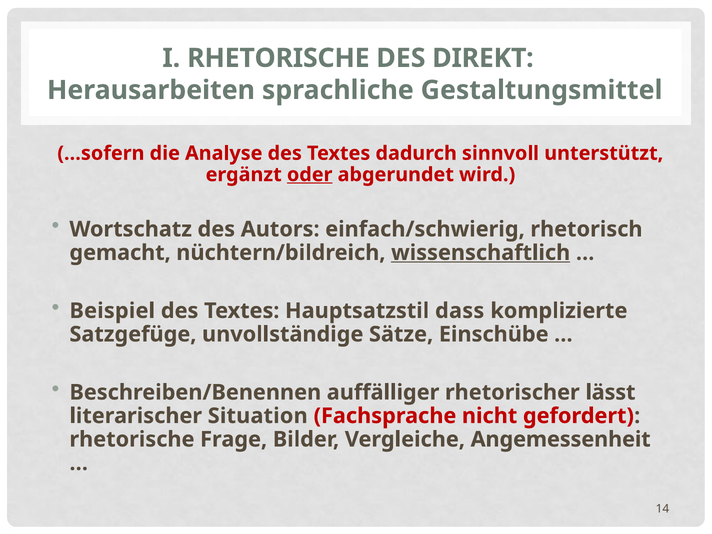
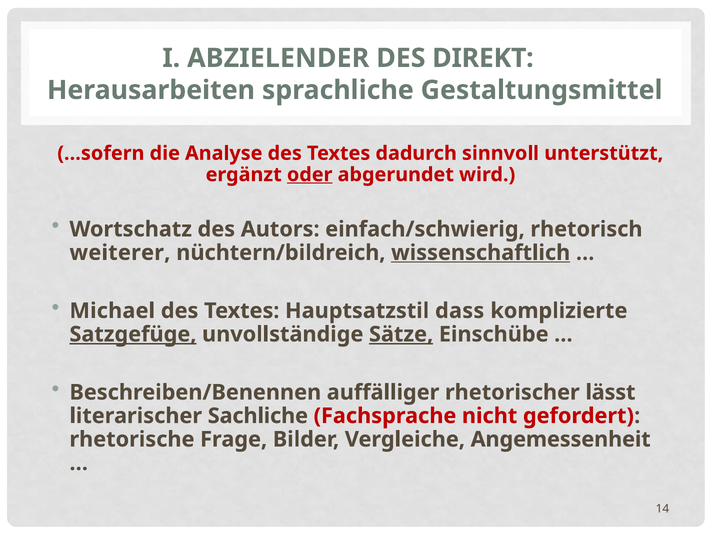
I RHETORISCHE: RHETORISCHE -> ABZIELENDER (278, 58)
gemacht: gemacht -> weiterer (120, 253)
Beispiel: Beispiel -> Michael (112, 311)
Satzgefüge underline: none -> present (133, 334)
Sätze underline: none -> present (401, 334)
Situation: Situation -> Sachliche (258, 416)
